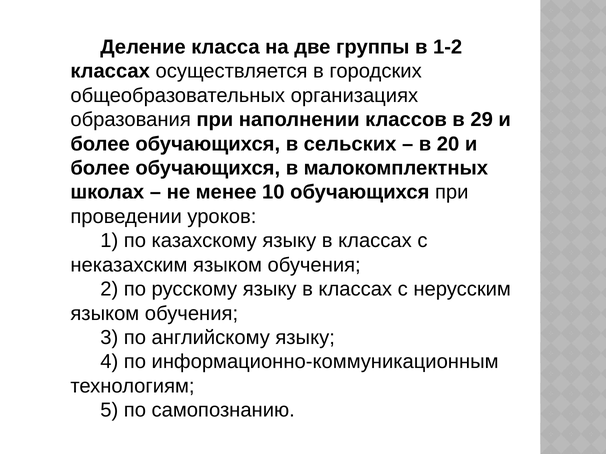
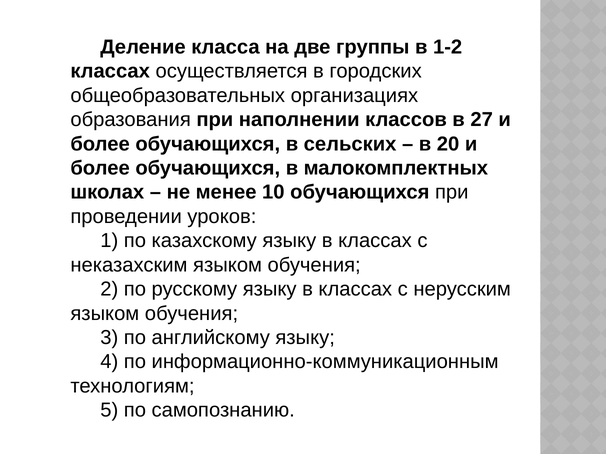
29: 29 -> 27 (482, 120)
